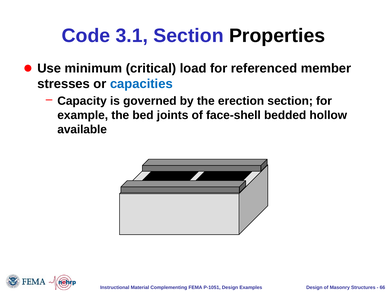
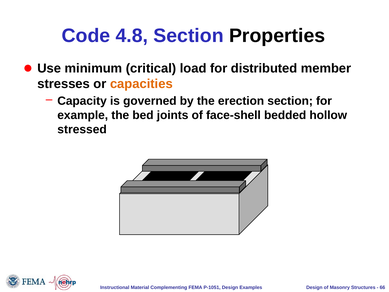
3.1: 3.1 -> 4.8 (132, 36)
referenced: referenced -> distributed (264, 68)
capacities colour: blue -> orange (141, 84)
available: available -> stressed (82, 129)
